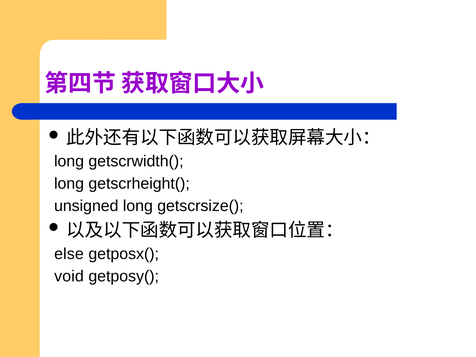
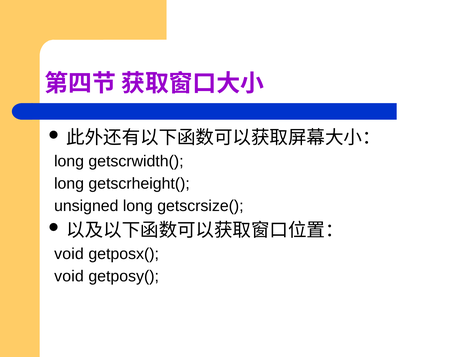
else: else -> void (69, 254)
